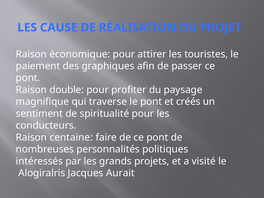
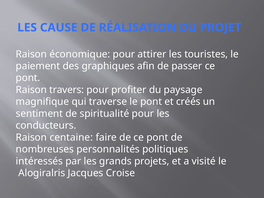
double: double -> travers (67, 90)
Aurait: Aurait -> Croise (120, 173)
